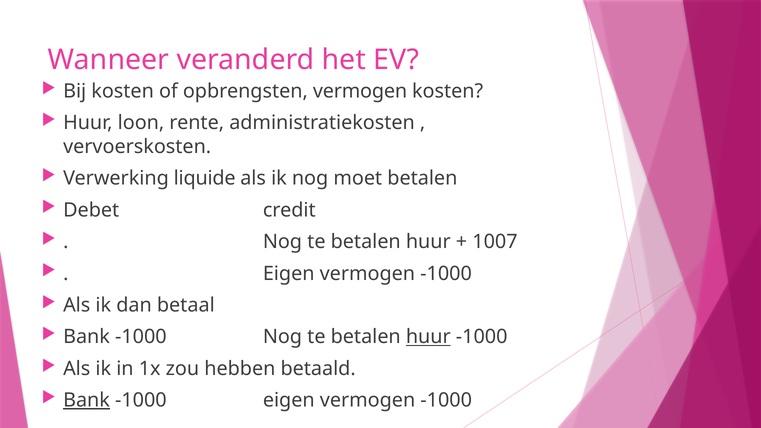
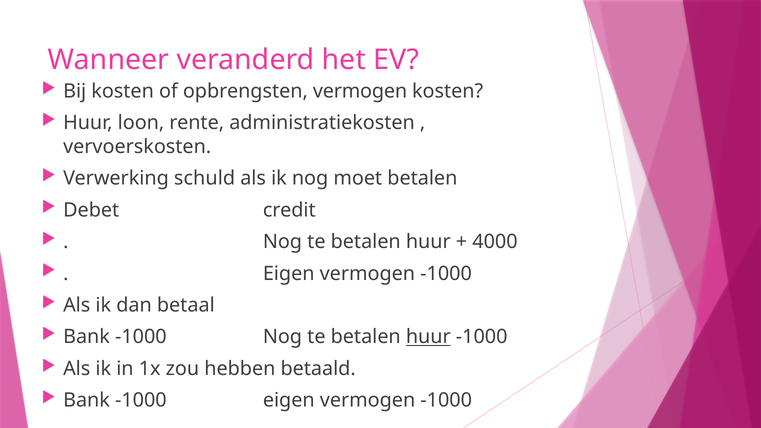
liquide: liquide -> schuld (205, 178)
1007: 1007 -> 4000 (495, 242)
Bank underline: present -> none (87, 400)
